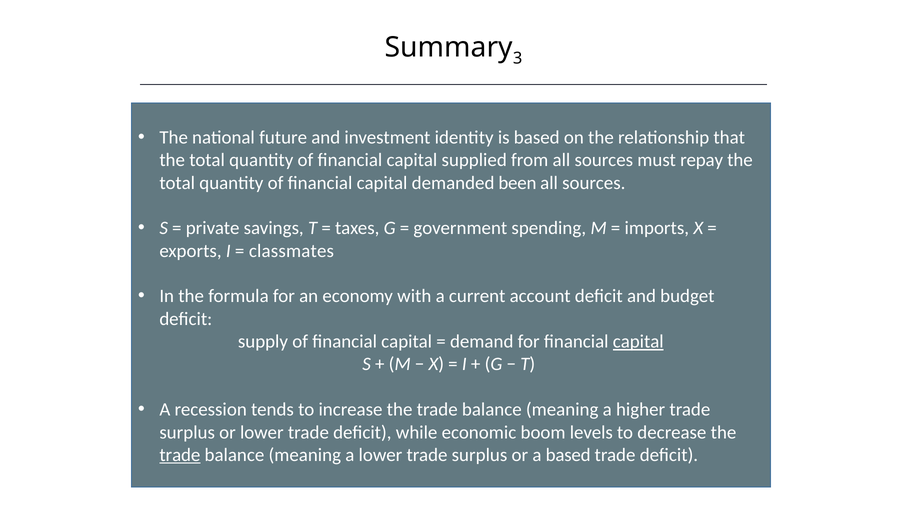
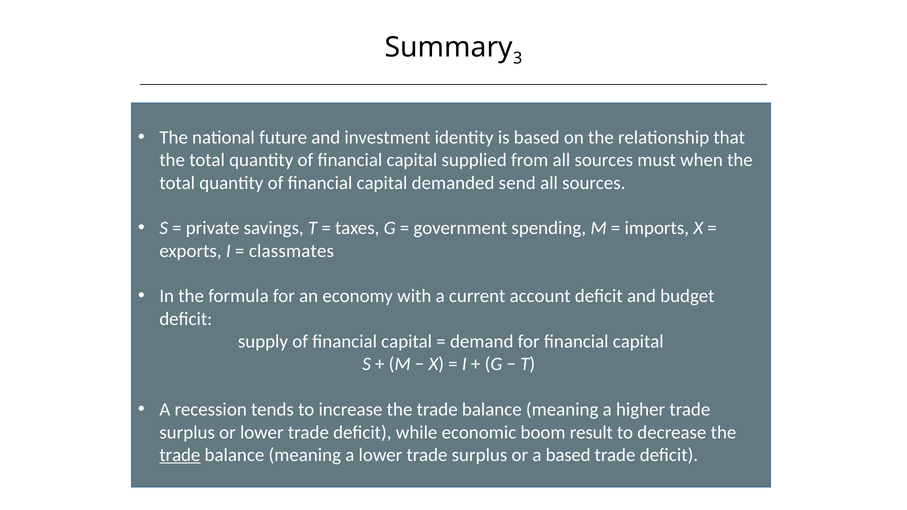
repay: repay -> when (702, 160)
been: been -> send (517, 183)
capital underline: present -> none (638, 342)
levels: levels -> result (591, 432)
